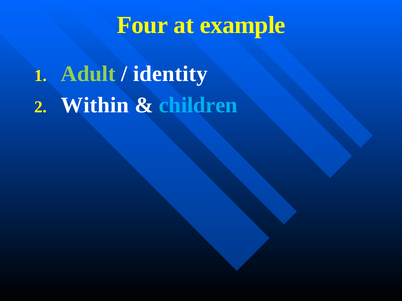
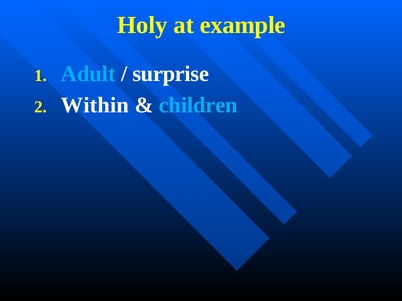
Four: Four -> Holy (142, 25)
Adult colour: light green -> light blue (88, 74)
identity: identity -> surprise (171, 74)
